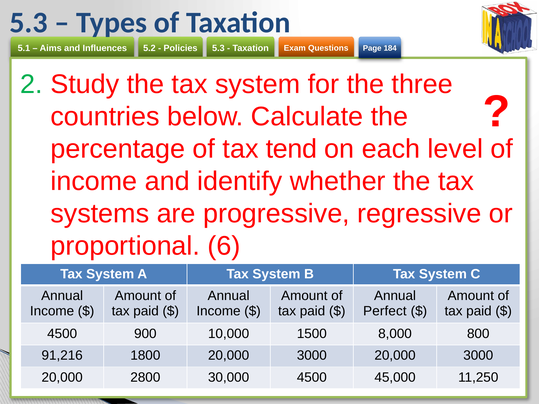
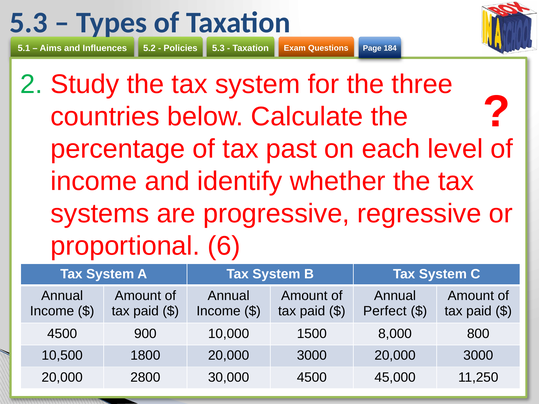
tend: tend -> past (291, 149)
91,216: 91,216 -> 10,500 (62, 356)
